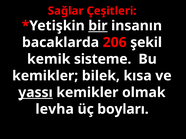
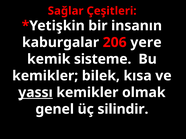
bir underline: present -> none (98, 26)
bacaklarda: bacaklarda -> kaburgalar (61, 43)
şekil: şekil -> yere (146, 43)
levha: levha -> genel (55, 110)
boyları: boyları -> silindir (123, 110)
